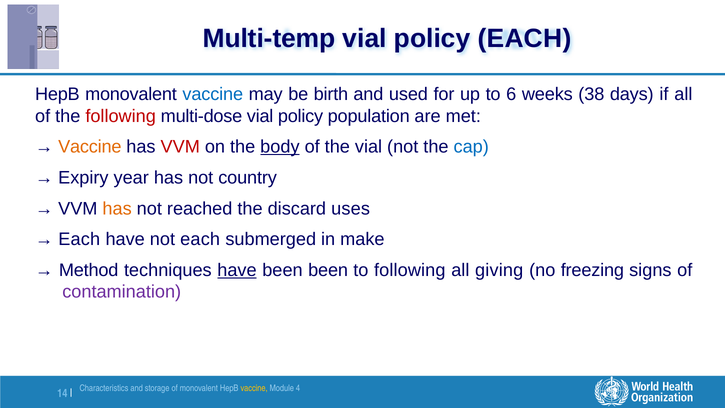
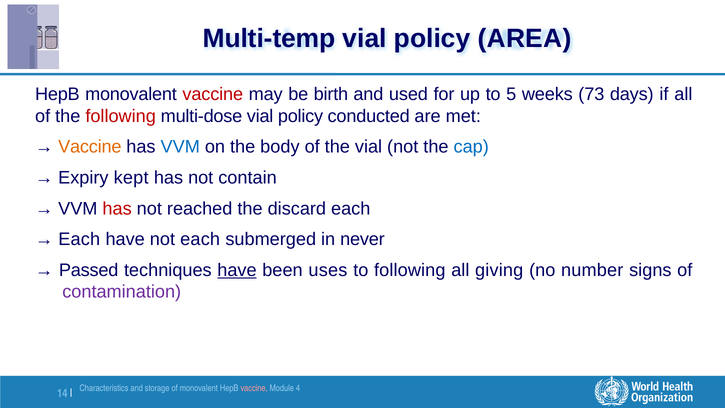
policy EACH: EACH -> AREA (525, 39)
vaccine colour: blue -> red (213, 94)
6: 6 -> 5 (511, 94)
38: 38 -> 73 (591, 94)
population: population -> conducted (369, 116)
VVM colour: red -> blue (180, 147)
body underline: present -> none (280, 147)
year: year -> kept (131, 178)
country: country -> contain (248, 178)
has colour: orange -> red (117, 208)
discard uses: uses -> each (351, 208)
make: make -> never (362, 239)
Method: Method -> Passed (89, 270)
been been: been -> uses (328, 270)
freezing: freezing -> number (592, 270)
vaccine colour: yellow -> pink (254, 388)
